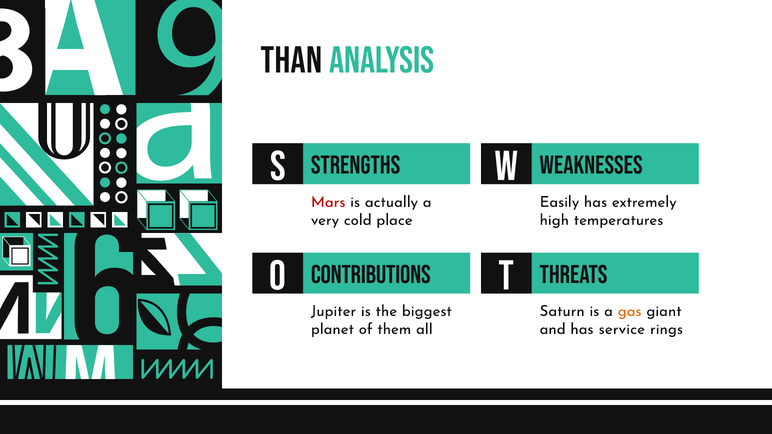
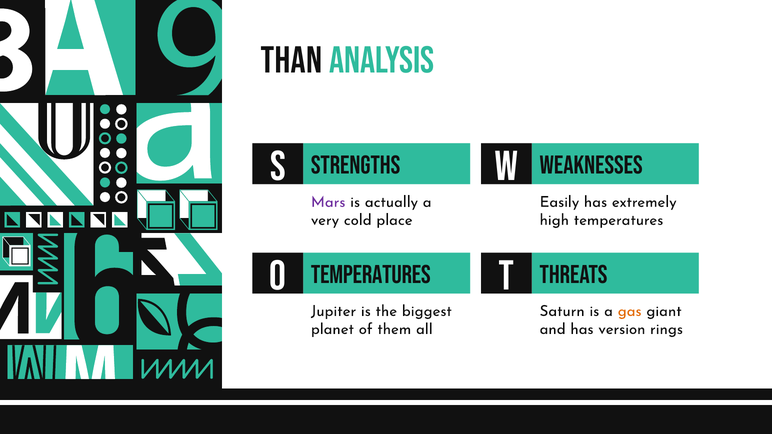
Mars colour: red -> purple (328, 202)
CONTRIBUTIONS: CONTRIBUTIONS -> TEMPERATURES (371, 275)
service: service -> version (622, 329)
